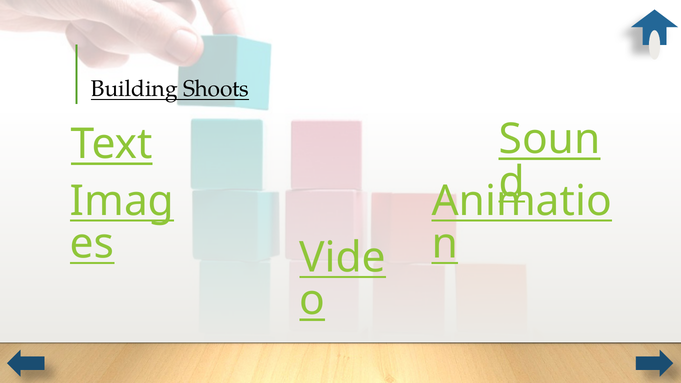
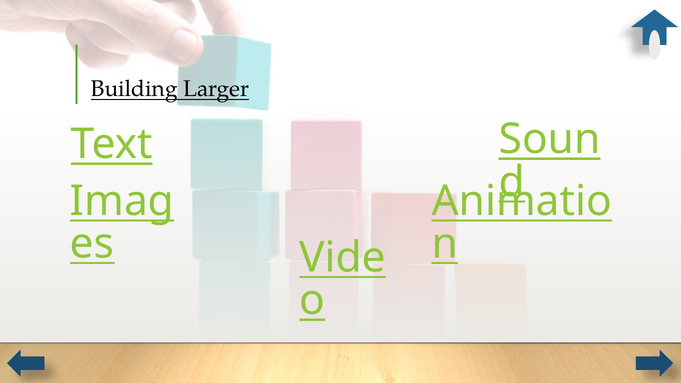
Shoots: Shoots -> Larger (216, 89)
